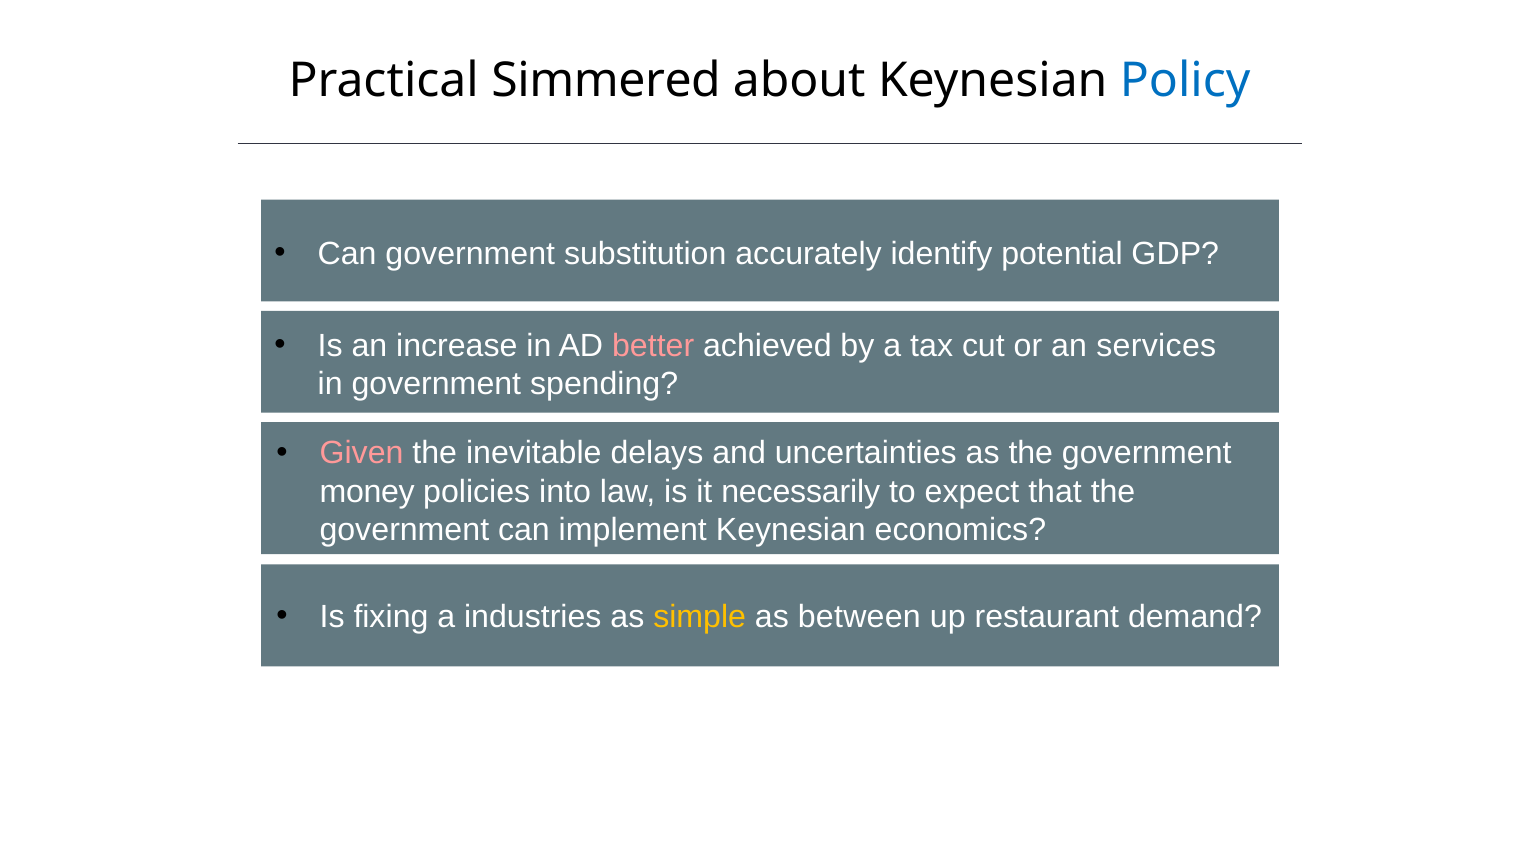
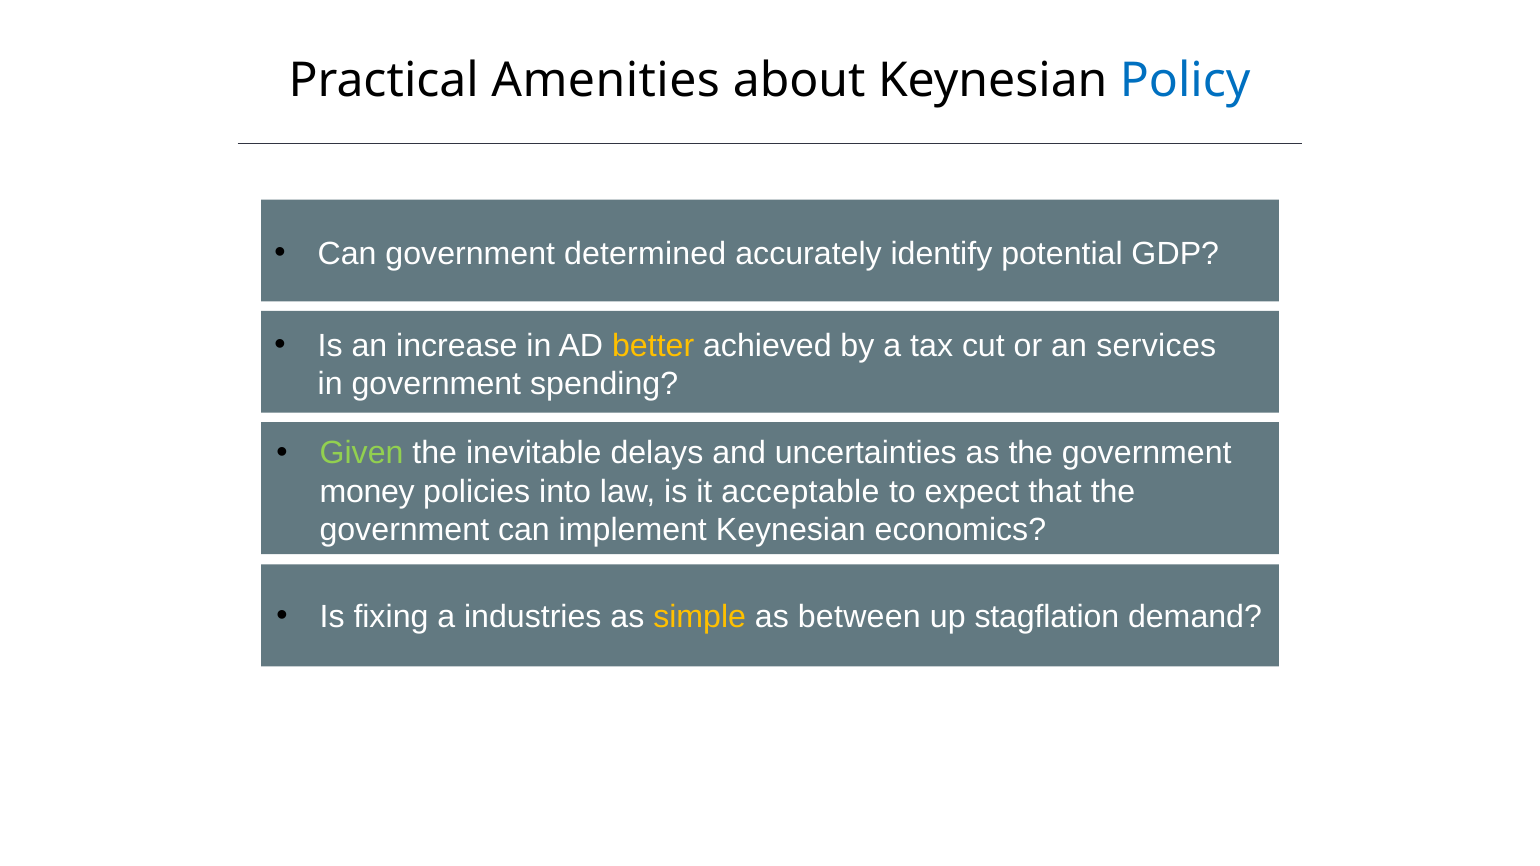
Simmered: Simmered -> Amenities (606, 81)
substitution: substitution -> determined (645, 254)
better colour: pink -> yellow (653, 346)
Given colour: pink -> light green (362, 453)
necessarily: necessarily -> acceptable (800, 492)
restaurant: restaurant -> stagflation (1047, 617)
